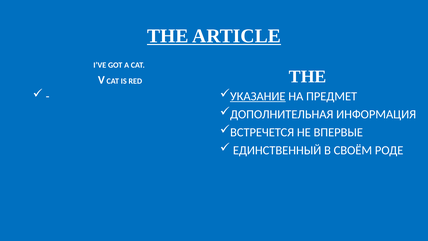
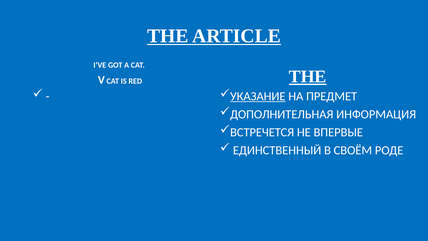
THE underline: none -> present (308, 77)
